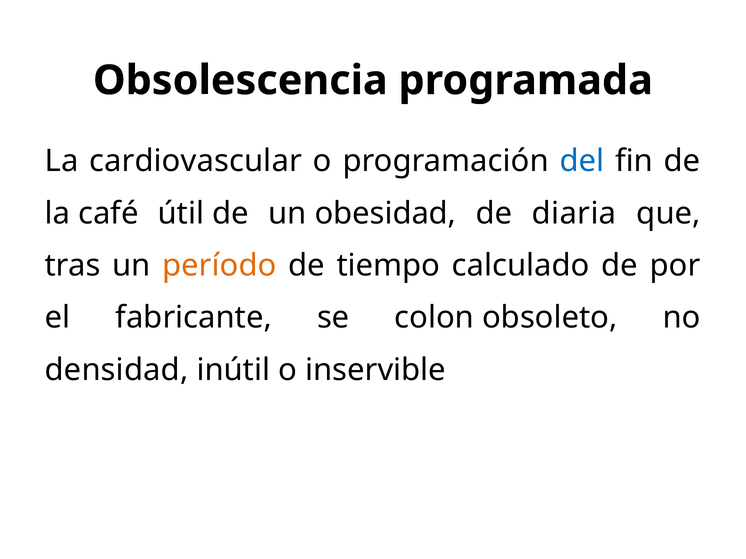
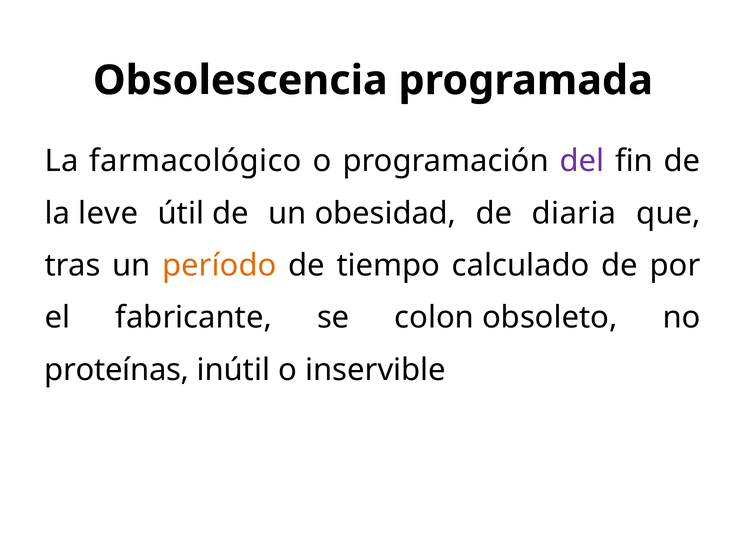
cardiovascular: cardiovascular -> farmacológico (196, 161)
del colour: blue -> purple (582, 161)
café: café -> leve (108, 214)
densidad: densidad -> proteínas (117, 370)
